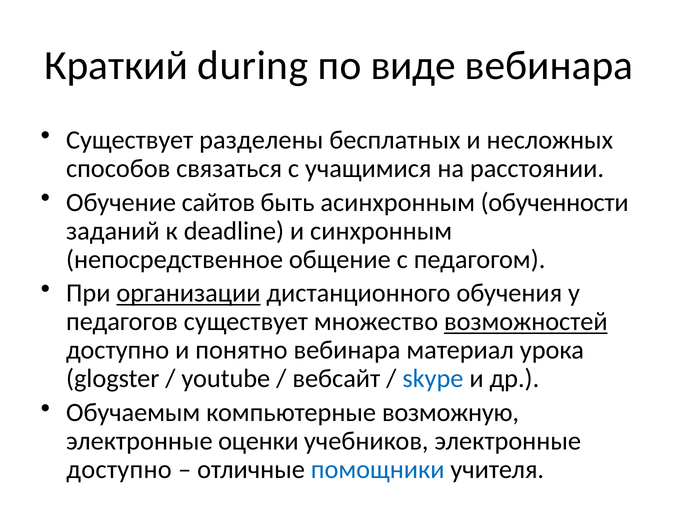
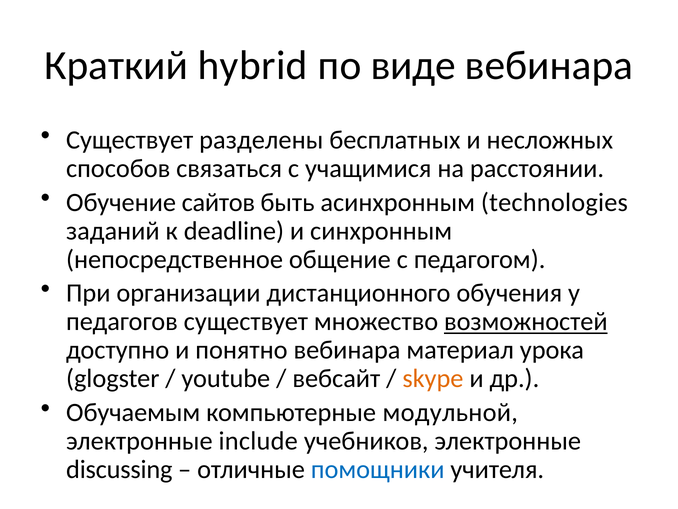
during: during -> hybrid (253, 66)
обученности: обученности -> technologies (554, 202)
организации underline: present -> none (188, 293)
skype colour: blue -> orange (433, 378)
возможную: возможную -> модульной (450, 412)
оценки: оценки -> include (258, 441)
доступно: доступно -> discussing (119, 469)
